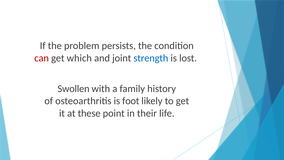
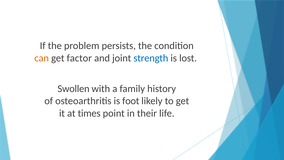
can colour: red -> orange (42, 58)
which: which -> factor (79, 58)
these: these -> times (89, 113)
